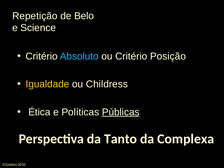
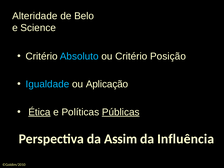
Repetição: Repetição -> Alteridade (35, 16)
Igualdade colour: yellow -> light blue (47, 84)
Childress: Childress -> Aplicação (107, 84)
Ética underline: none -> present (39, 112)
Tanto: Tanto -> Assim (121, 139)
Complexa: Complexa -> Influência (186, 139)
